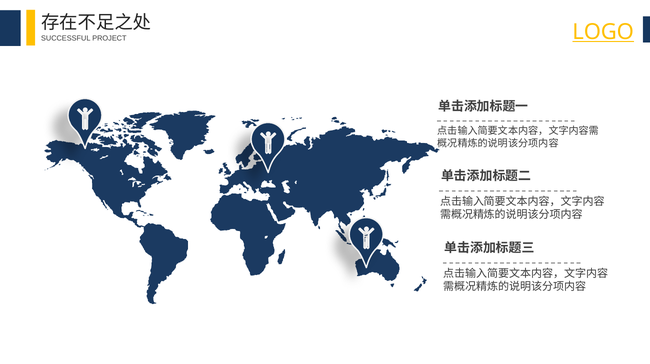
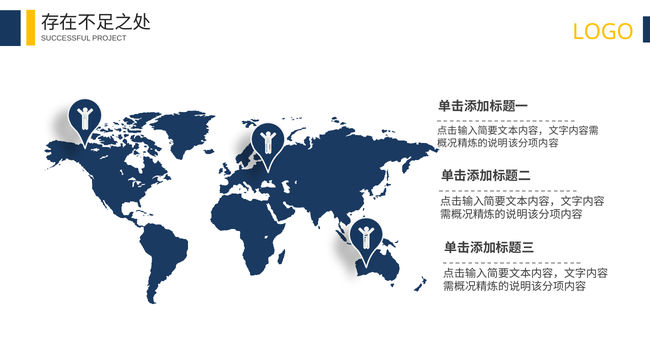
LOGO underline: present -> none (603, 32)
